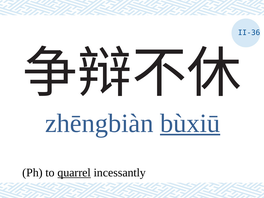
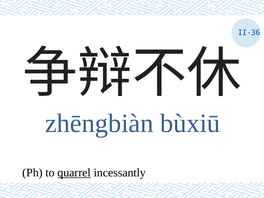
bùxiū underline: present -> none (190, 123)
